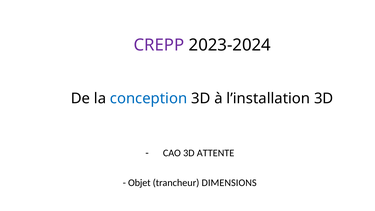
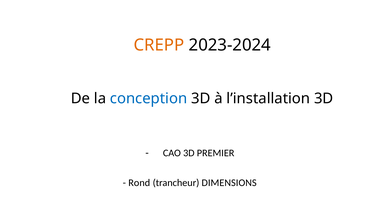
CREPP colour: purple -> orange (159, 45)
ATTENTE: ATTENTE -> PREMIER (216, 153)
Objet: Objet -> Rond (139, 183)
